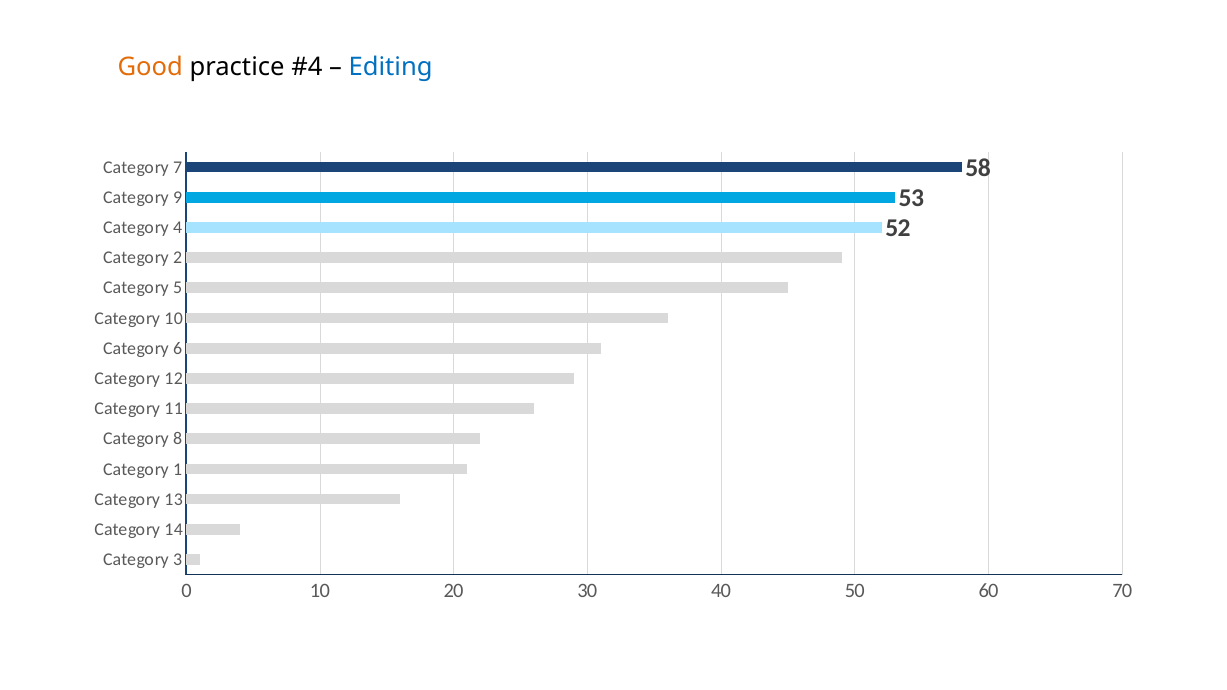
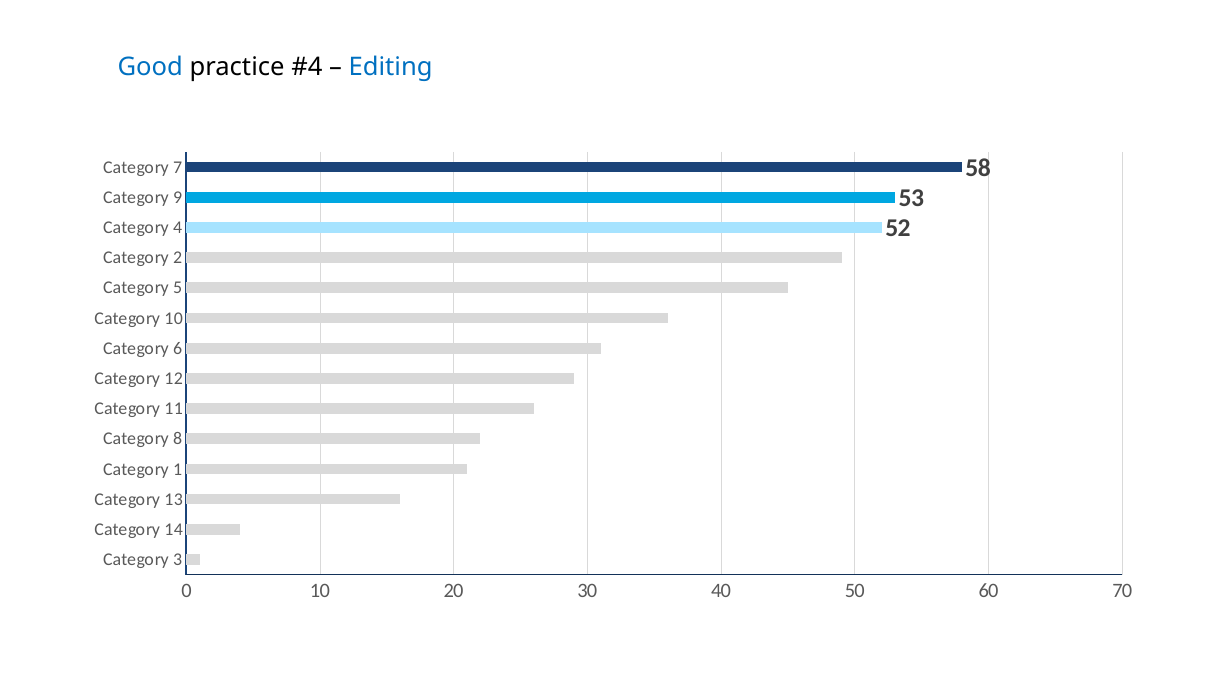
Good colour: orange -> blue (150, 67)
